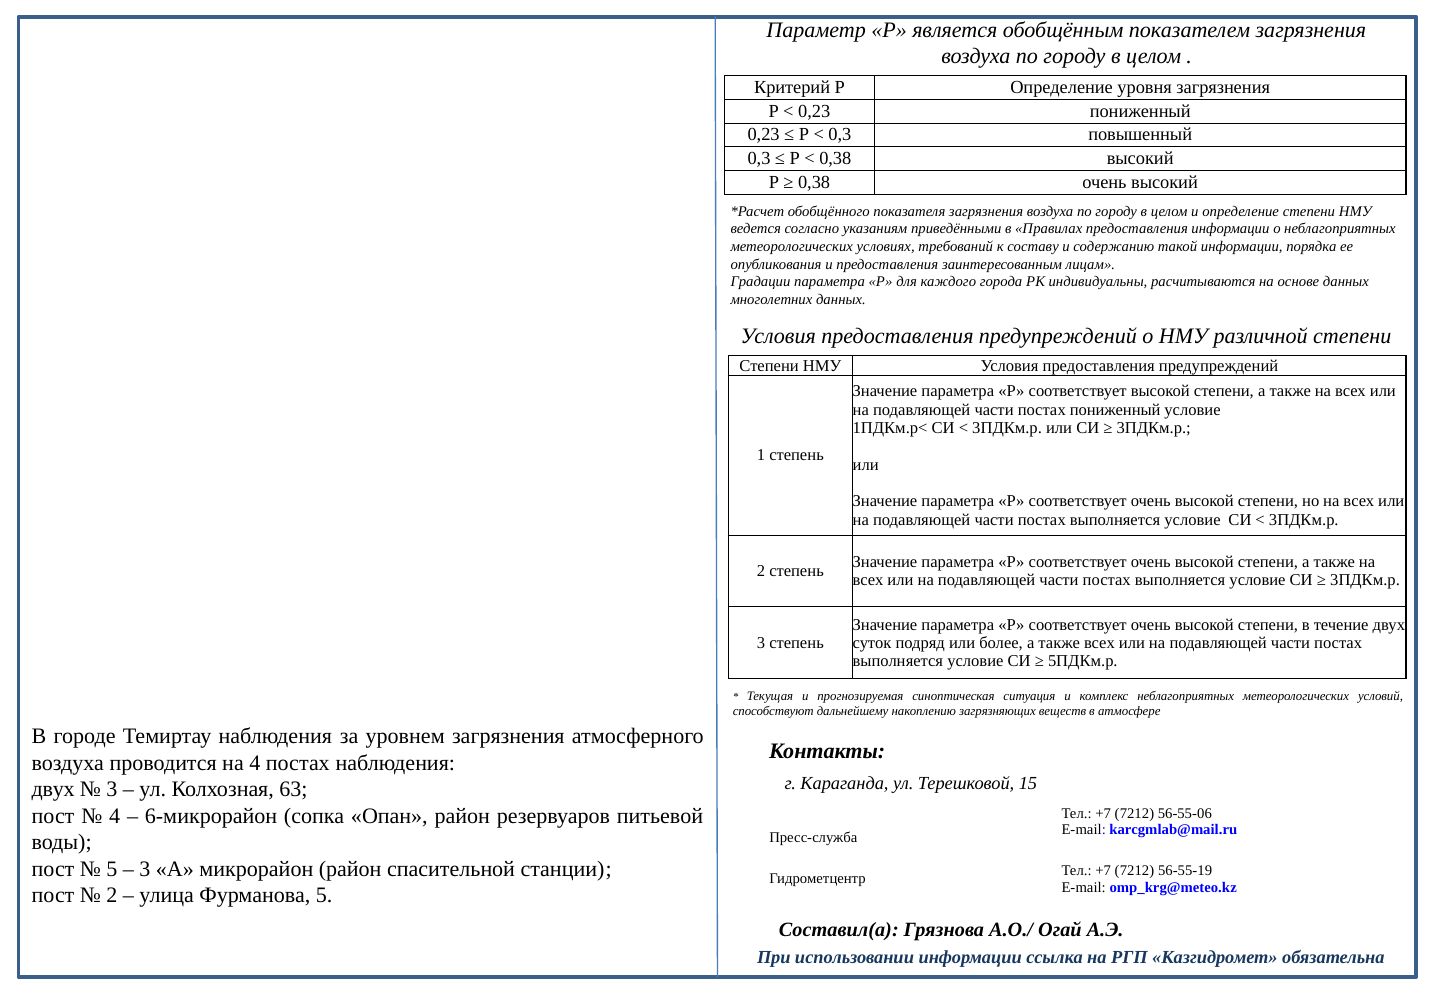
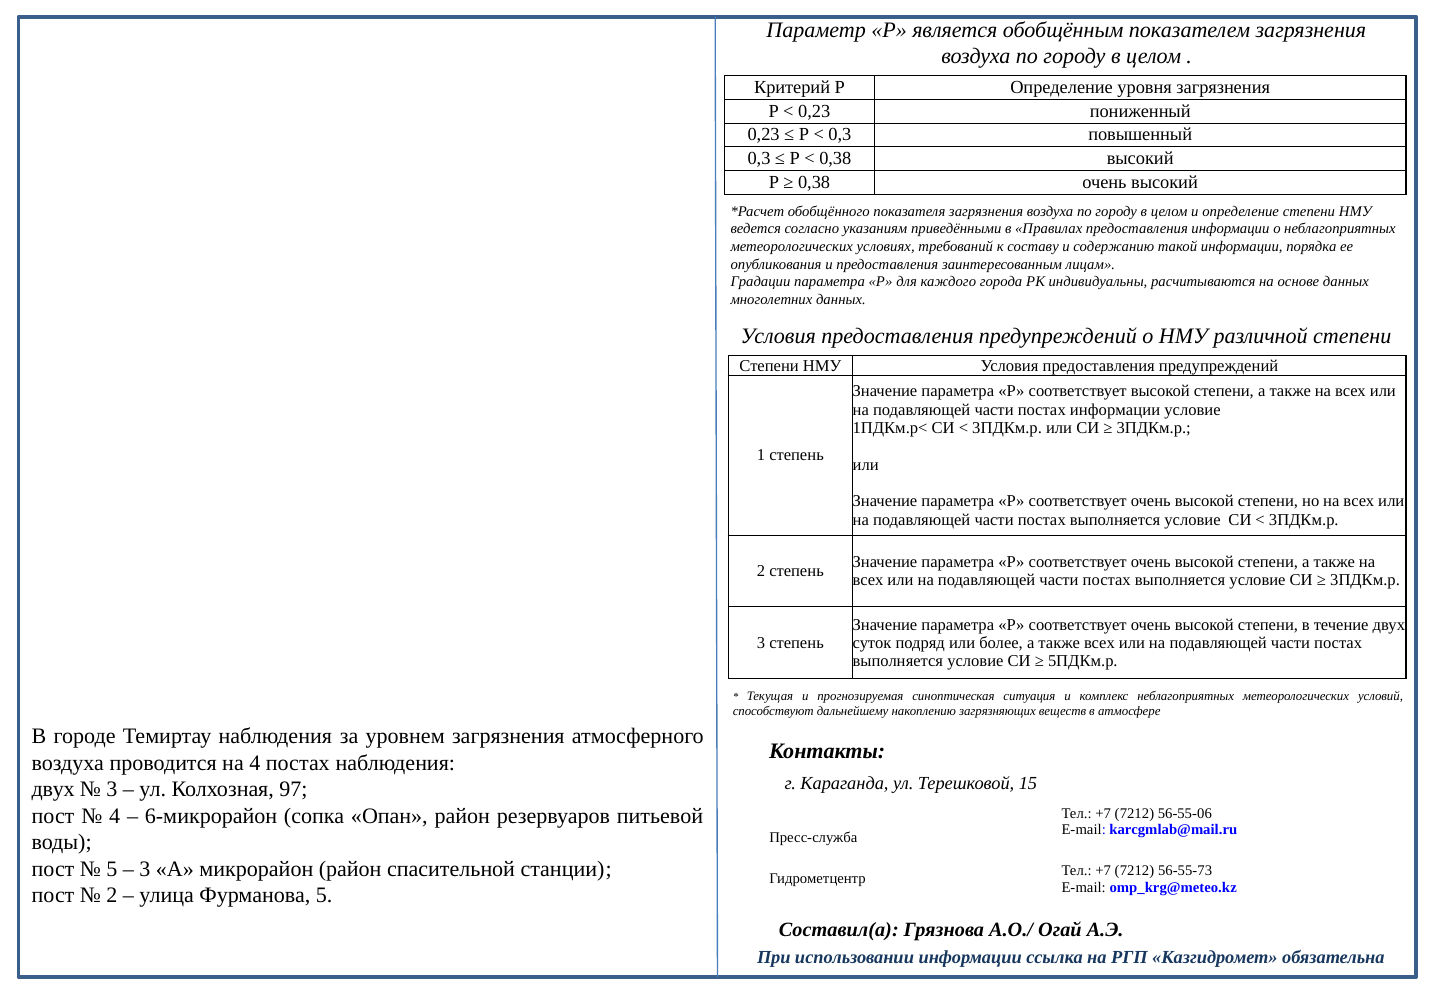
постах пониженный: пониженный -> информации (1115, 409)
63: 63 -> 97 (293, 789)
56-55-19: 56-55-19 -> 56-55-73 (1185, 870)
